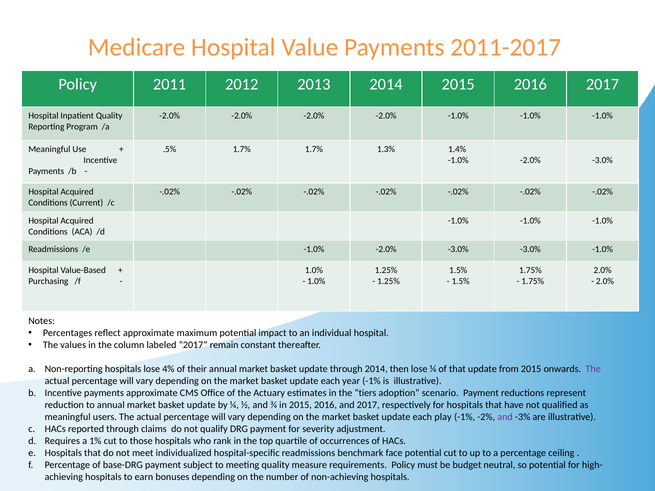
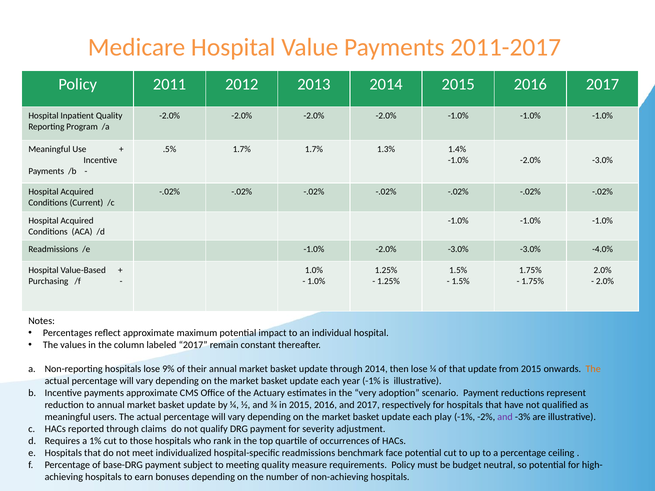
-3.0% -1.0%: -1.0% -> -4.0% (603, 249)
4%: 4% -> 9% (168, 369)
The colour: purple -> orange (593, 369)
tiers: tiers -> very (365, 393)
